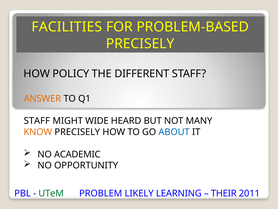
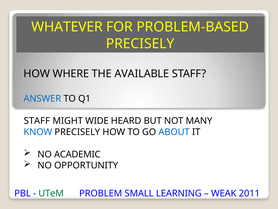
FACILITIES: FACILITIES -> WHATEVER (67, 27)
POLICY: POLICY -> WHERE (71, 73)
DIFFERENT: DIFFERENT -> AVAILABLE (142, 73)
ANSWER colour: orange -> blue (42, 98)
KNOW colour: orange -> blue (38, 132)
LIKELY: LIKELY -> SMALL (139, 193)
THEIR: THEIR -> WEAK (224, 193)
